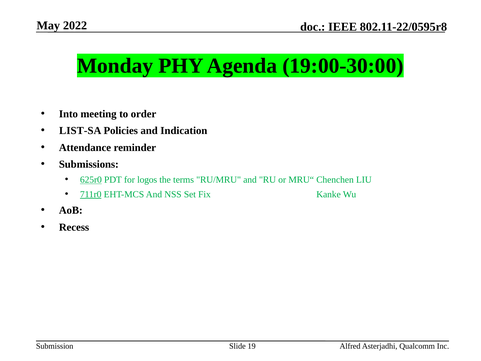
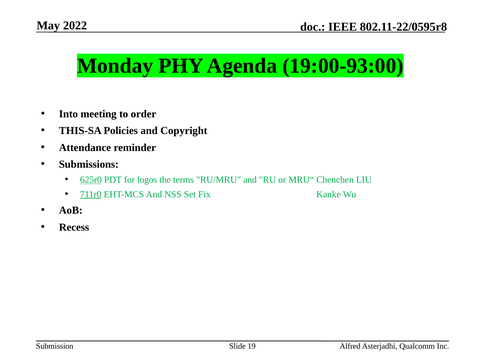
19:00-30:00: 19:00-30:00 -> 19:00-93:00 (343, 66)
LIST-SA: LIST-SA -> THIS-SA (80, 131)
Indication: Indication -> Copyright (184, 131)
